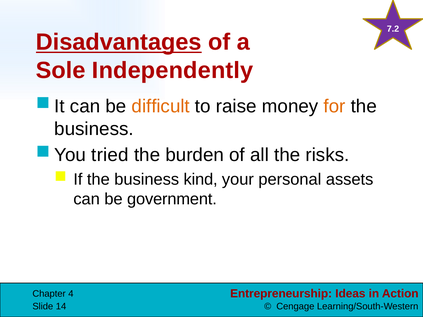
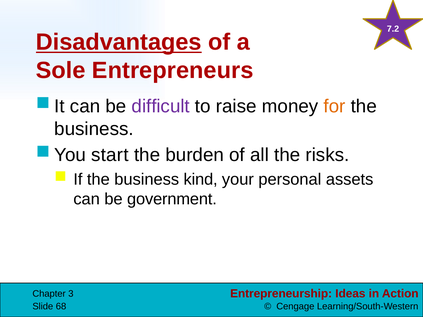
Independently: Independently -> Entrepreneurs (173, 70)
difficult colour: orange -> purple (161, 106)
tried: tried -> start (110, 155)
4: 4 -> 3 (71, 294)
14: 14 -> 68 (61, 307)
